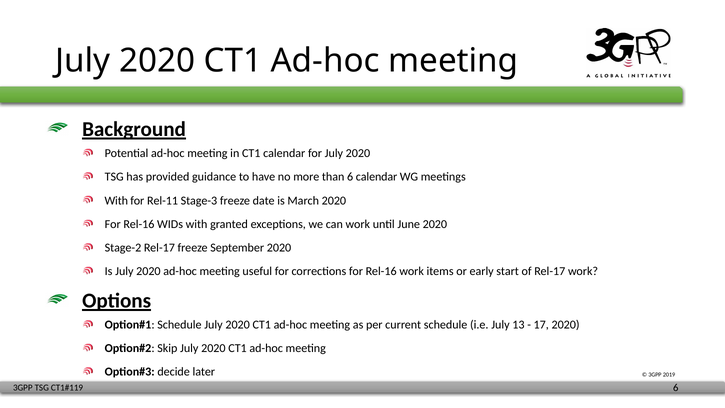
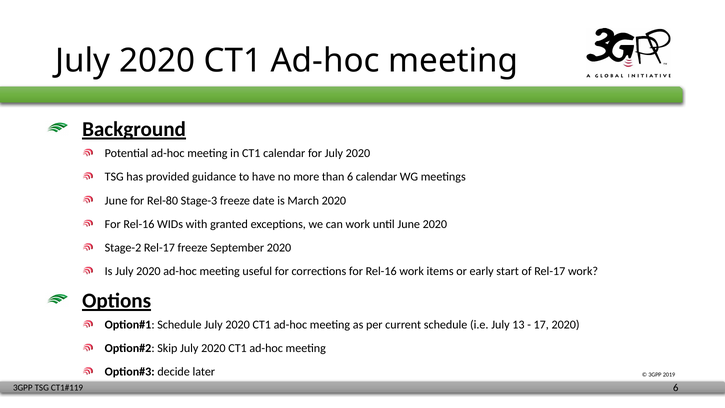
With: With -> June (116, 200)
Rel-11: Rel-11 -> Rel-80 (163, 200)
